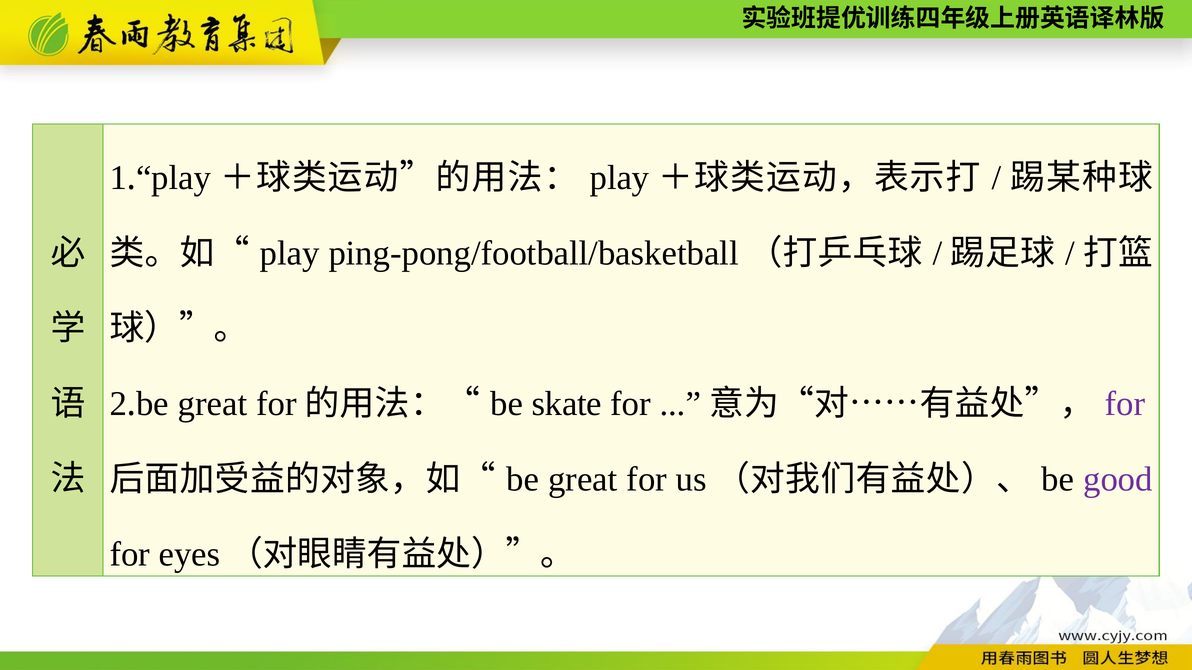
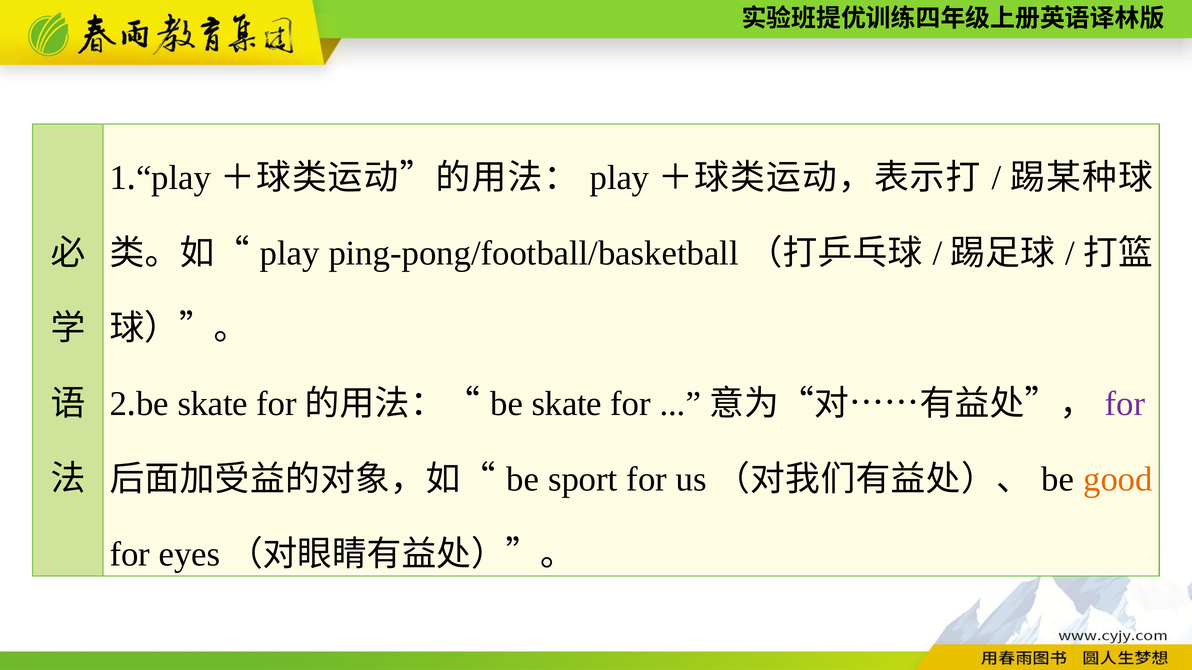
great: great -> skate (213, 404)
great: great -> sport (583, 480)
good colour: purple -> orange (1118, 480)
